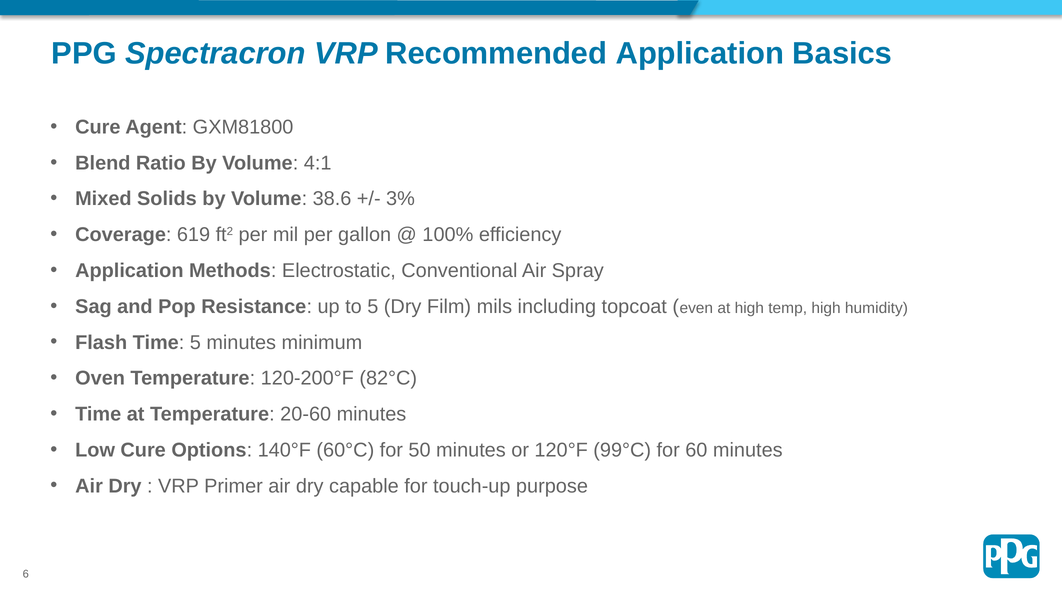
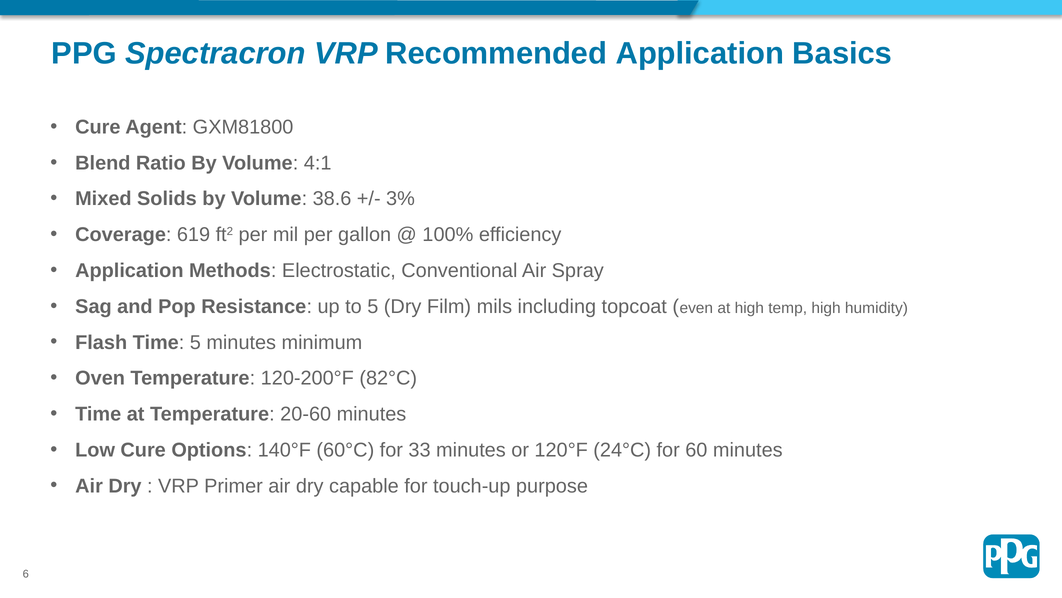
50: 50 -> 33 (420, 450)
99°C: 99°C -> 24°C (622, 450)
